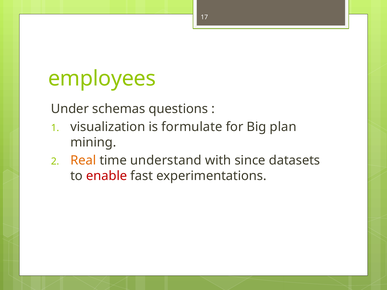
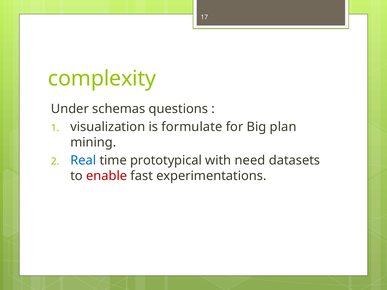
employees: employees -> complexity (102, 79)
Real colour: orange -> blue (83, 161)
understand: understand -> prototypical (166, 161)
since: since -> need (250, 161)
